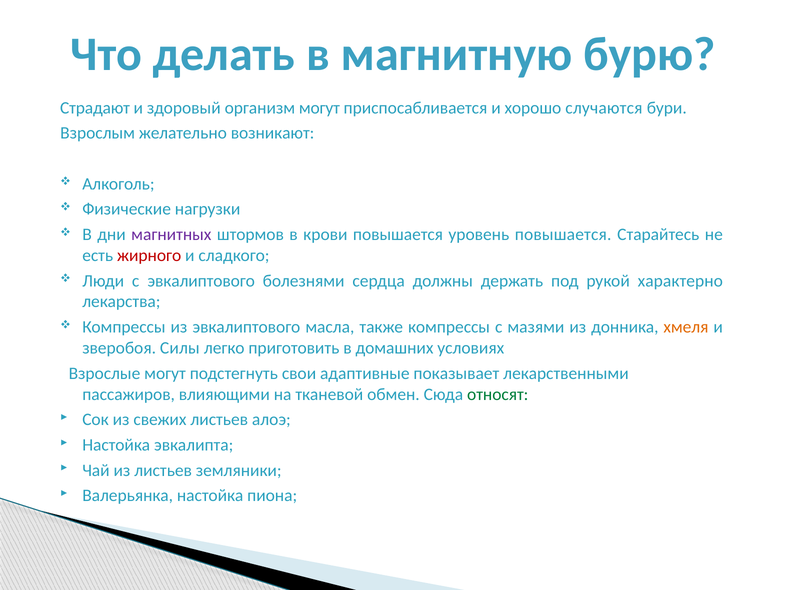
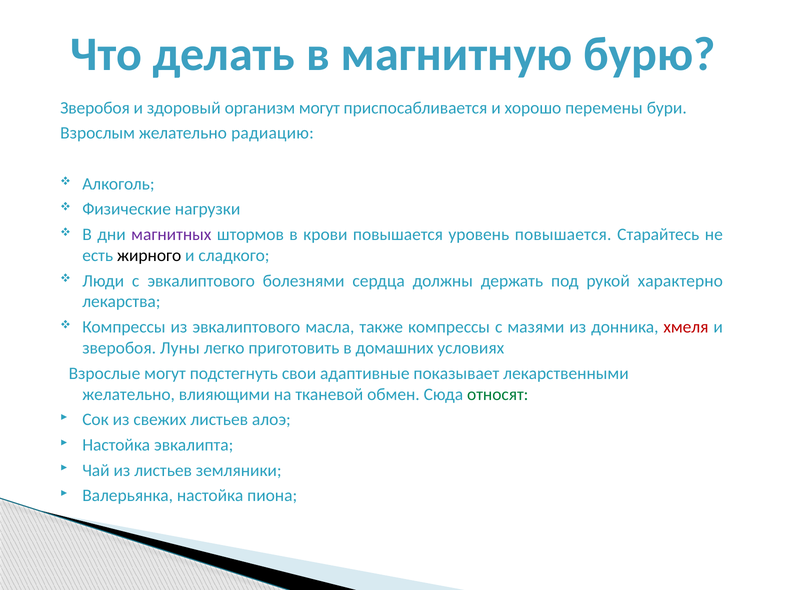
Страдают: Страдают -> Зверобоя (95, 108)
случаются: случаются -> перемены (604, 108)
возникают: возникают -> радиацию (272, 133)
жирного colour: red -> black (149, 256)
хмеля colour: orange -> red (686, 327)
Силы: Силы -> Луны (180, 348)
пассажиров: пассажиров -> желательно (129, 394)
